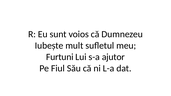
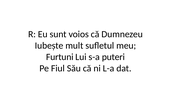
ajutor: ajutor -> puteri (113, 57)
